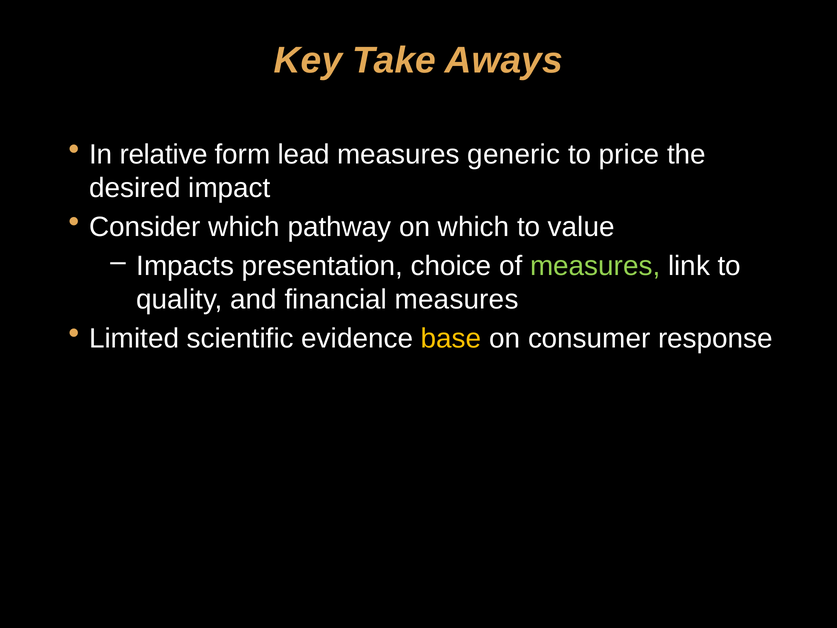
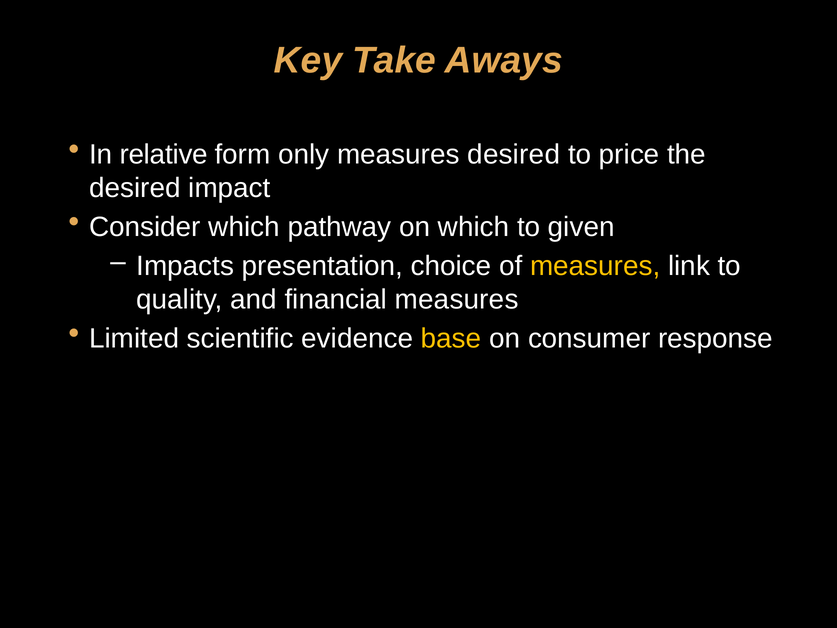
lead: lead -> only (304, 154)
measures generic: generic -> desired (514, 154)
value: value -> given (581, 227)
measures colour: light green -> yellow (595, 266)
